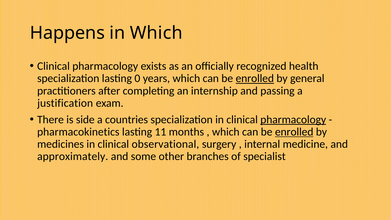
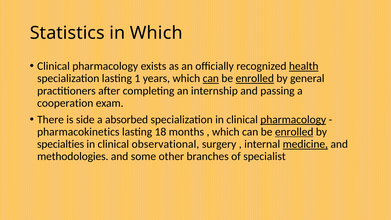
Happens: Happens -> Statistics (67, 33)
health underline: none -> present (304, 66)
0: 0 -> 1 (137, 78)
can underline: none -> present (211, 78)
justification: justification -> cooperation (65, 103)
countries: countries -> absorbed (127, 119)
11: 11 -> 18 (160, 132)
medicines: medicines -> specialties (61, 144)
medicine underline: none -> present (305, 144)
approximately: approximately -> methodologies (73, 156)
